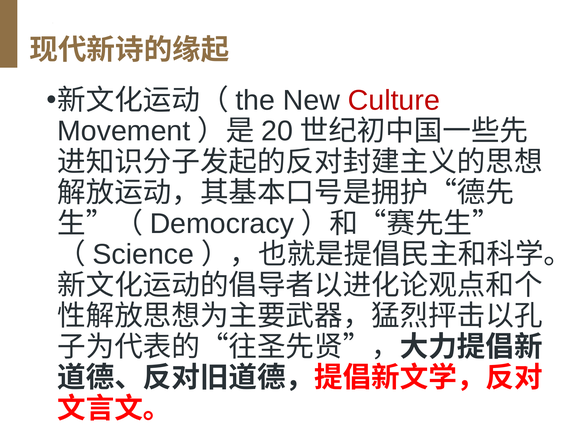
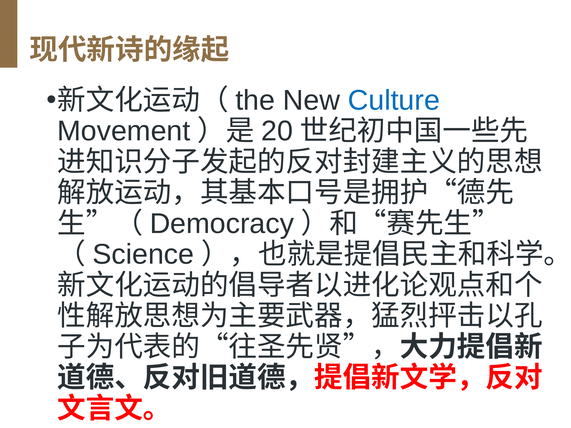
Culture colour: red -> blue (394, 100)
